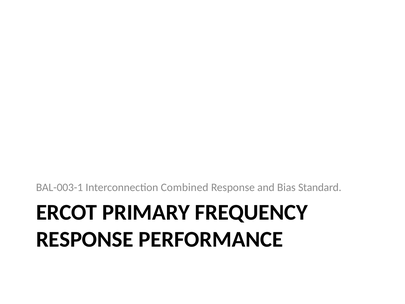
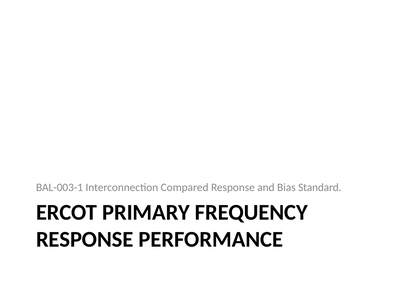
Combined: Combined -> Compared (185, 187)
